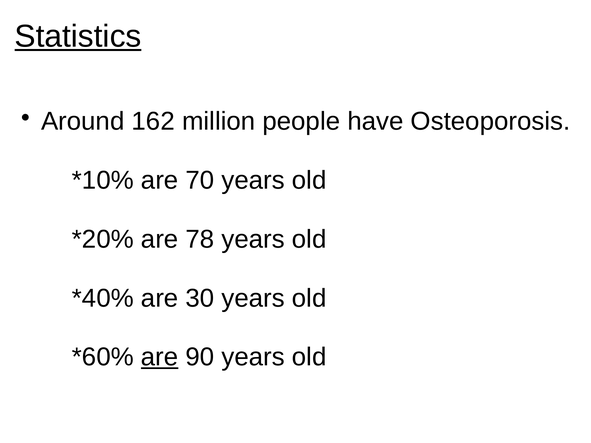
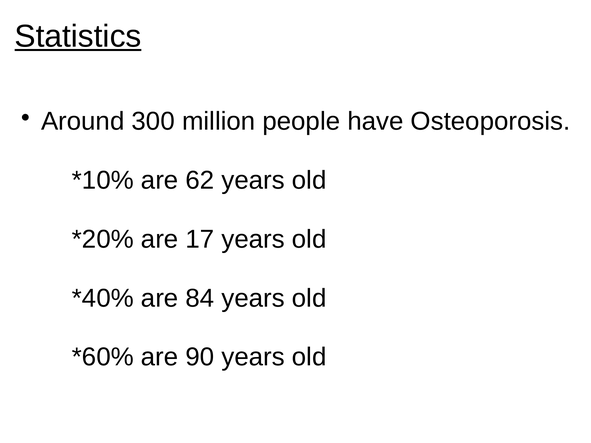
162: 162 -> 300 (153, 121)
70: 70 -> 62 (200, 180)
78: 78 -> 17 (200, 239)
30: 30 -> 84 (200, 298)
are underline: present -> none (160, 357)
